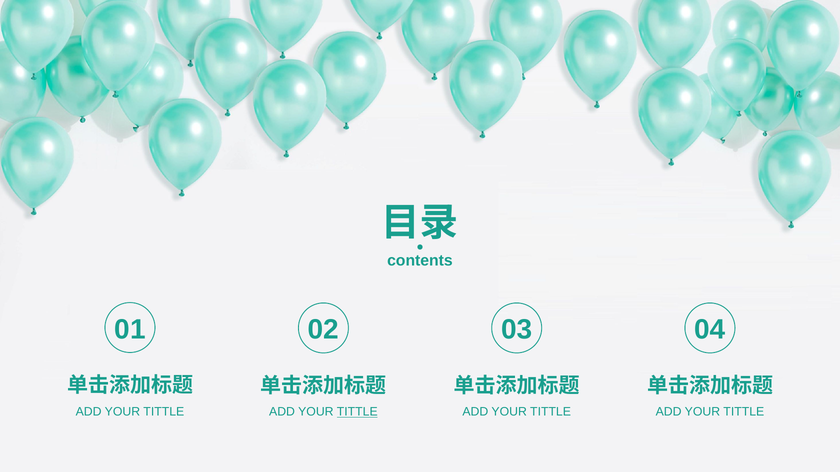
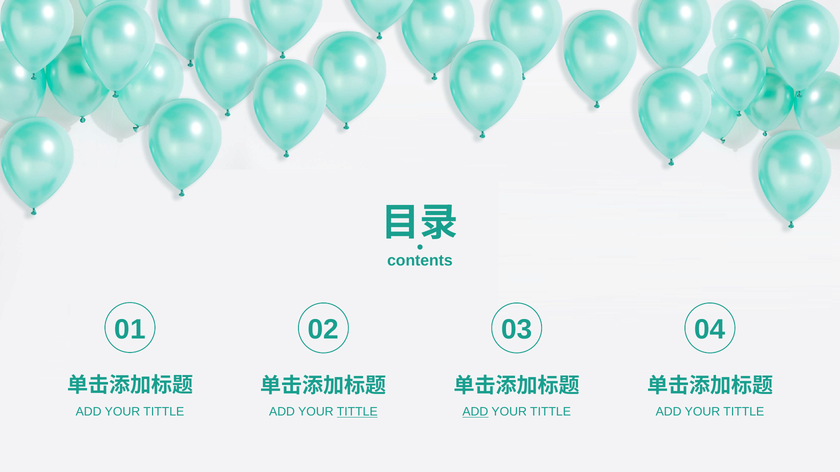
ADD underline: none -> present (475, 412)
